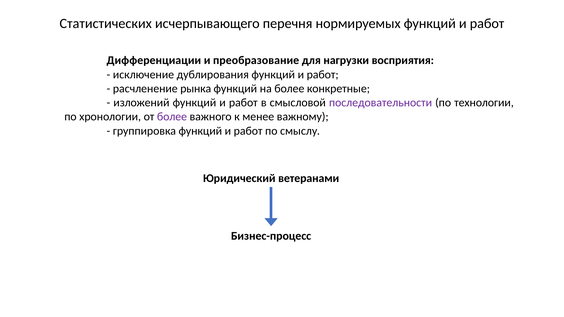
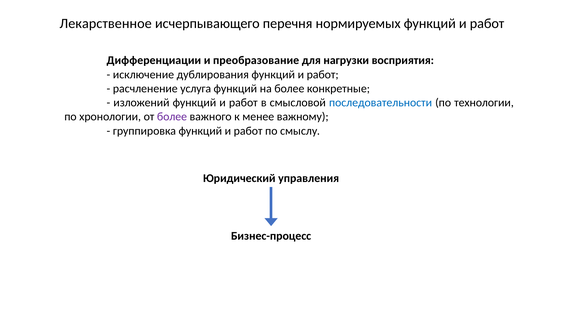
Статистических: Статистических -> Лекарственное (106, 24)
рынка: рынка -> услуга (196, 89)
последовательности colour: purple -> blue (381, 103)
ветеранами: ветеранами -> управления (309, 179)
